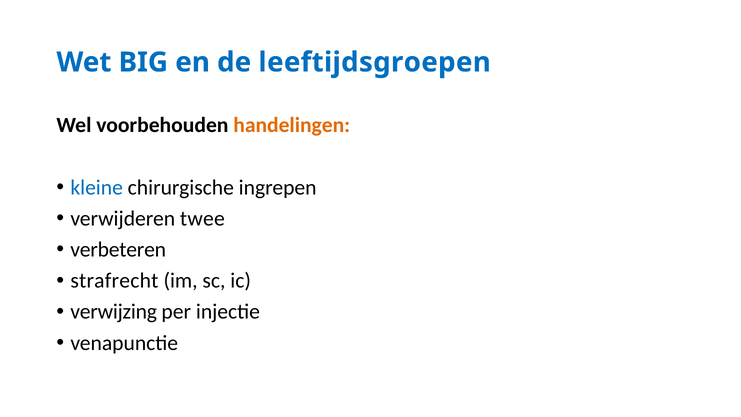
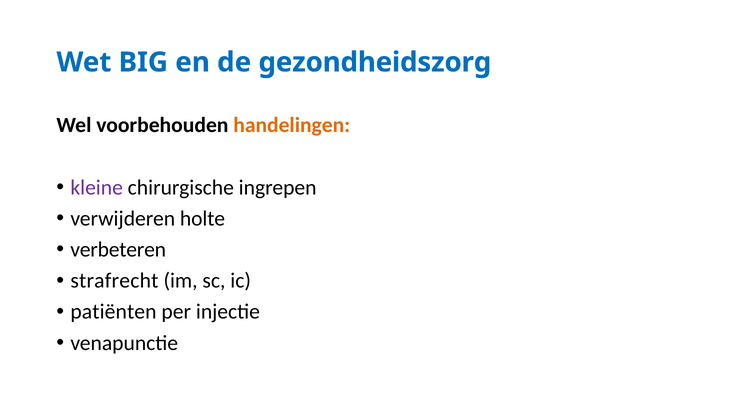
leeftijdsgroepen: leeftijdsgroepen -> gezondheidszorg (375, 62)
kleine colour: blue -> purple (97, 187)
twee: twee -> holte (203, 218)
verwijzing: verwijzing -> patiënten (113, 312)
